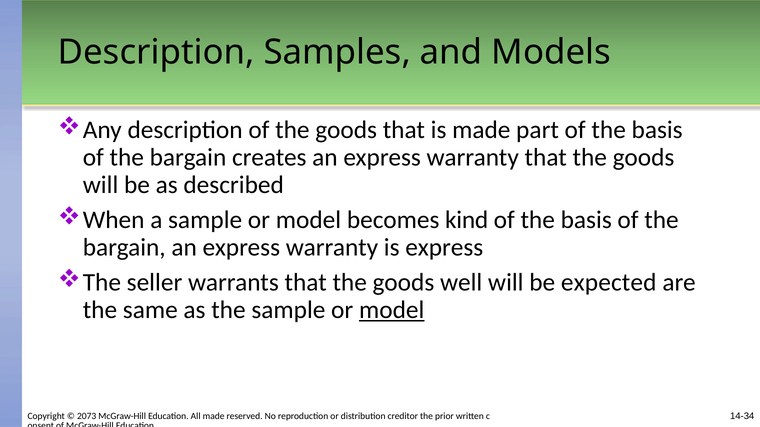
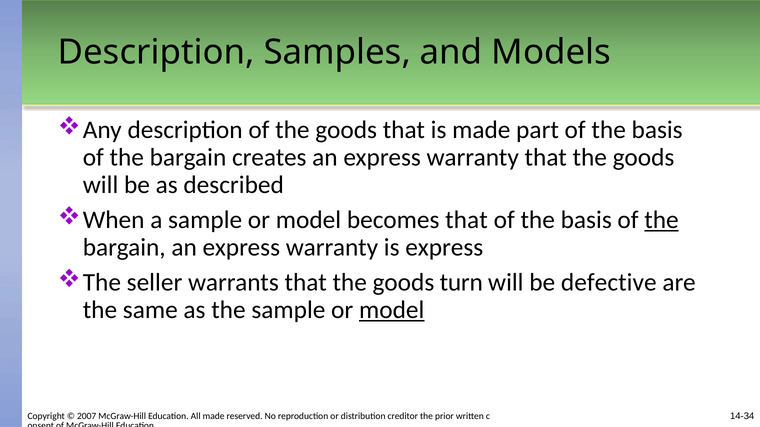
becomes kind: kind -> that (466, 220)
the underline: none -> present (661, 220)
well: well -> turn (461, 283)
expected: expected -> defective (609, 283)
2073: 2073 -> 2007 (87, 417)
